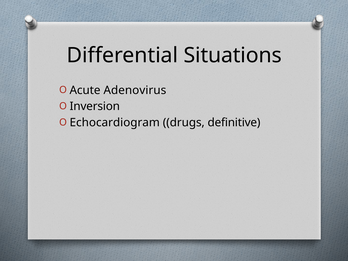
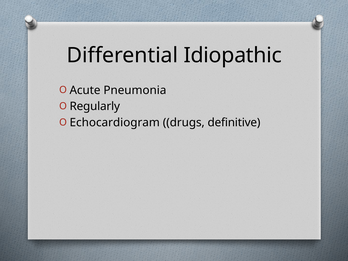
Situations: Situations -> Idiopathic (233, 55)
Adenovirus: Adenovirus -> Pneumonia (135, 90)
Inversion: Inversion -> Regularly (95, 106)
